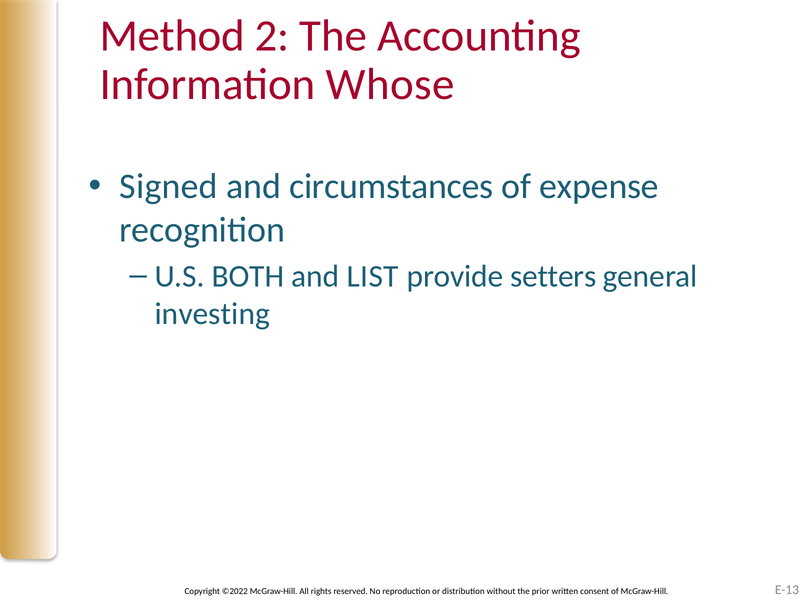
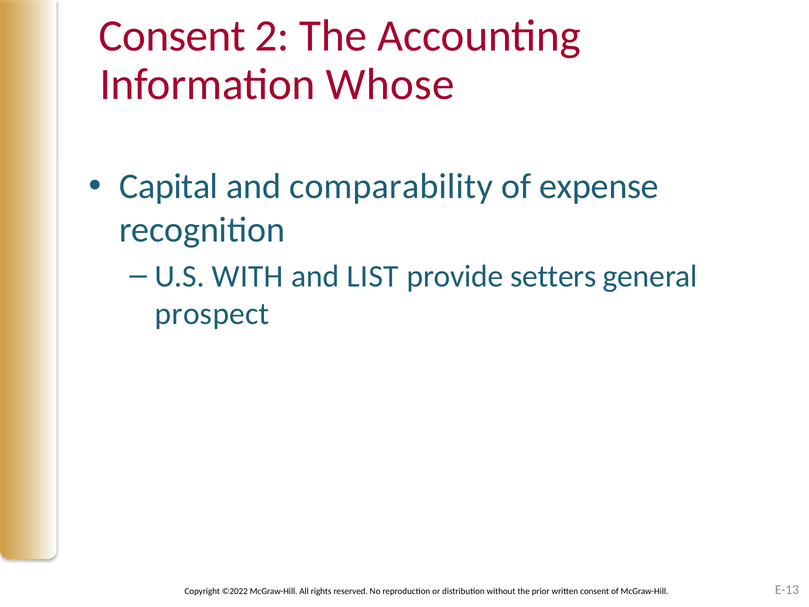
Method: Method -> Consent (172, 36)
Signed: Signed -> Capital (169, 187)
circumstances: circumstances -> comparability (391, 187)
BOTH: BOTH -> WITH (248, 276)
investing: investing -> prospect (212, 314)
